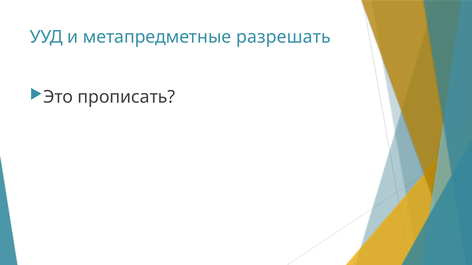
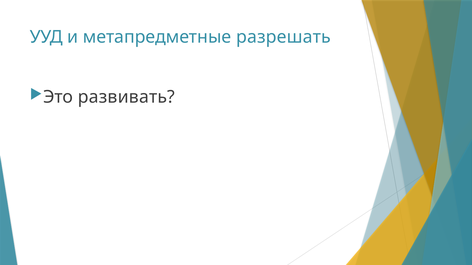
прописать: прописать -> развивать (126, 97)
